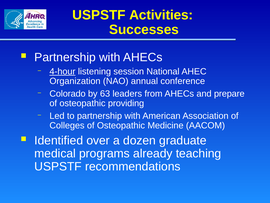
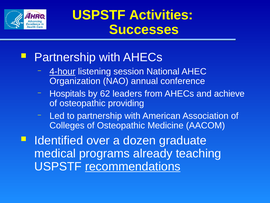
Colorado: Colorado -> Hospitals (68, 93)
63: 63 -> 62 (105, 93)
prepare: prepare -> achieve (229, 93)
recommendations underline: none -> present (133, 166)
